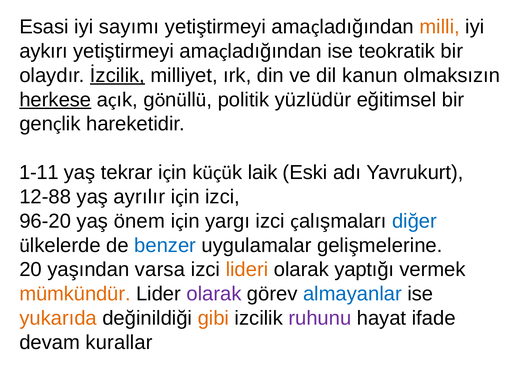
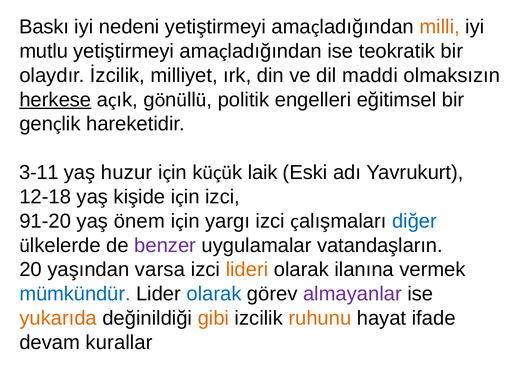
Esasi: Esasi -> Baskı (44, 27)
sayımı: sayımı -> nedeni (129, 27)
aykırı: aykırı -> mutlu (44, 51)
İzcilik underline: present -> none (117, 75)
kanun: kanun -> maddi (370, 75)
yüzlüdür: yüzlüdür -> engelleri (313, 100)
1-11: 1-11 -> 3-11 (39, 172)
tekrar: tekrar -> huzur (127, 172)
12-88: 12-88 -> 12-18 (45, 197)
ayrılır: ayrılır -> kişide (139, 197)
96-20: 96-20 -> 91-20 (45, 221)
benzer colour: blue -> purple (165, 245)
gelişmelerine: gelişmelerine -> vatandaşların (380, 245)
yaptığı: yaptığı -> ilanına (364, 270)
mümkündür colour: orange -> blue (75, 294)
olarak colour: purple -> blue (214, 294)
almayanlar colour: blue -> purple (352, 294)
ruhunu colour: purple -> orange (320, 318)
